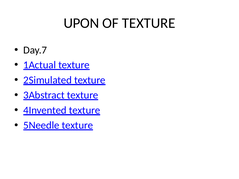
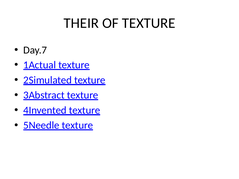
UPON: UPON -> THEIR (81, 23)
